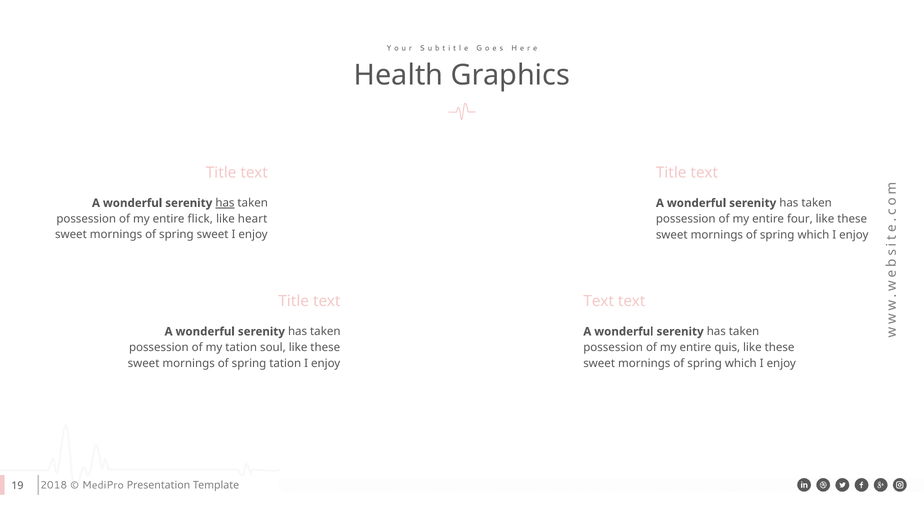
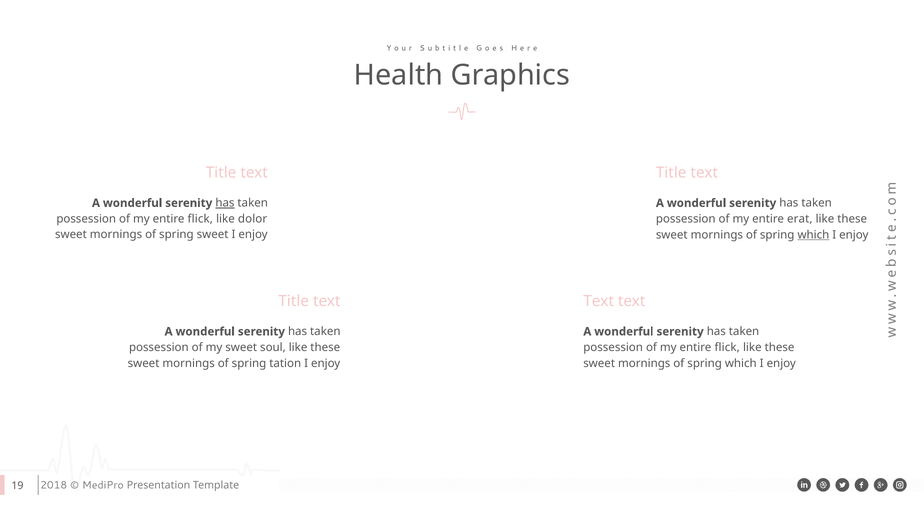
heart: heart -> dolor (253, 219)
four: four -> erat (800, 219)
which underline: none -> present (813, 235)
my tation: tation -> sweet (241, 347)
quis: quis -> flick (727, 347)
